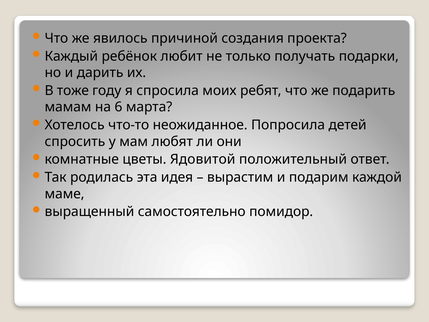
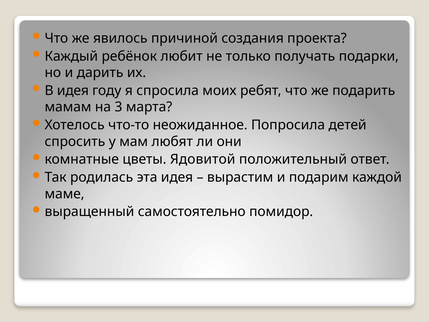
В тоже: тоже -> идея (73, 91)
6: 6 -> 3 (118, 107)
